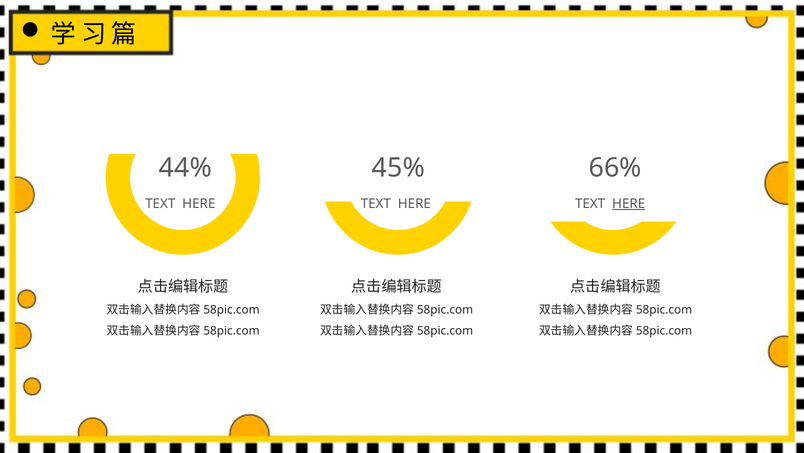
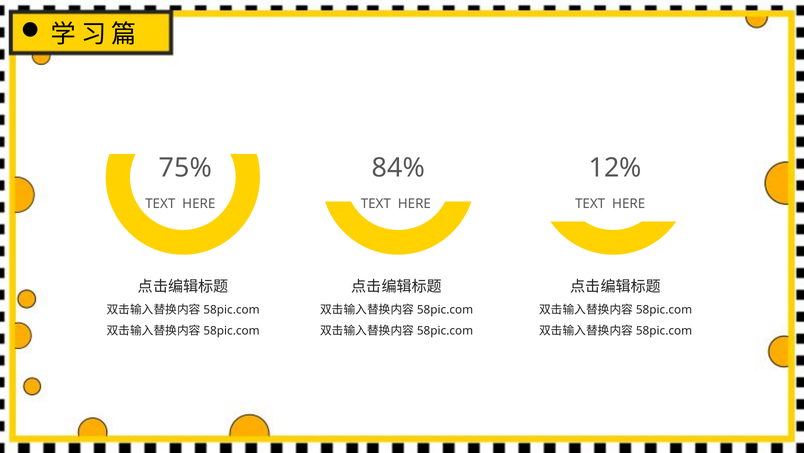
44%: 44% -> 75% (185, 168)
45%: 45% -> 84% (398, 168)
66%: 66% -> 12% (615, 168)
HERE underline: present -> none (629, 203)
